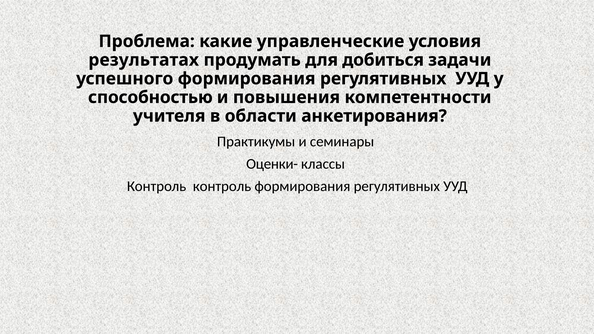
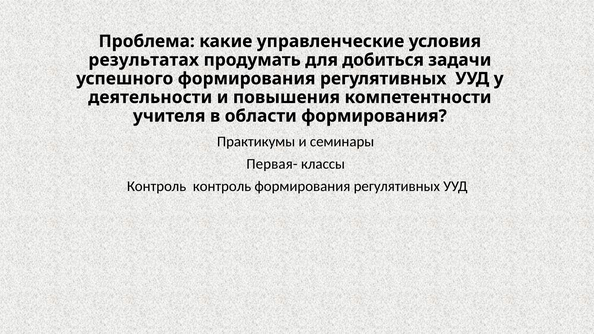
способностью: способностью -> деятельности (150, 97)
области анкетирования: анкетирования -> формирования (374, 116)
Оценки-: Оценки- -> Первая- (272, 164)
